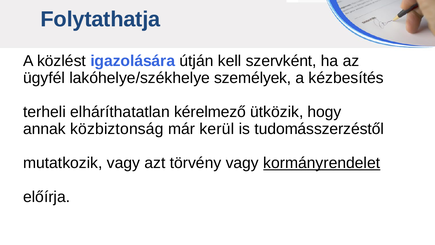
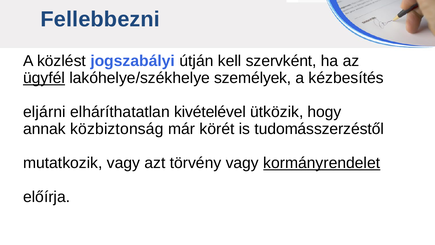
Folytathatja: Folytathatja -> Fellebbezni (100, 19)
igazolására: igazolására -> jogszabályi (133, 61)
ügyfél underline: none -> present (44, 78)
terheli: terheli -> eljárni (44, 112)
kérelmező: kérelmező -> kivételével (210, 112)
kerül: kerül -> körét (217, 129)
